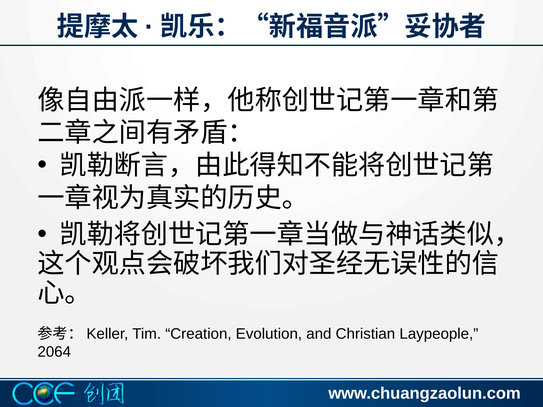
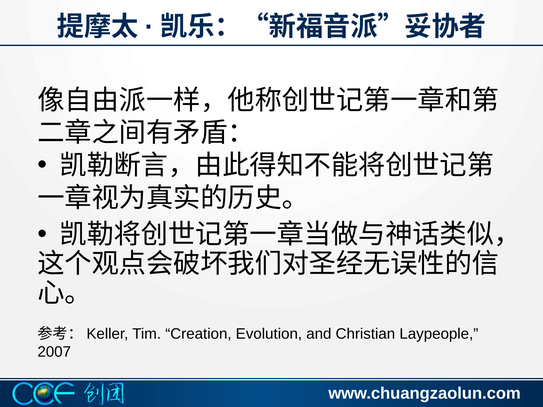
2064: 2064 -> 2007 (54, 352)
